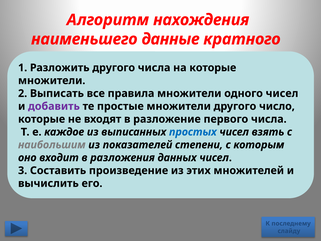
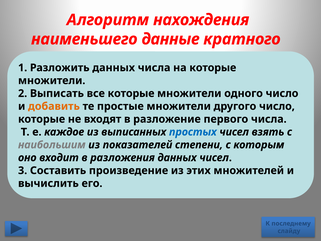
Разложить другого: другого -> данных (114, 68)
все правила: правила -> которые (131, 93)
одного чисел: чисел -> число (282, 93)
добавить colour: purple -> orange (54, 106)
